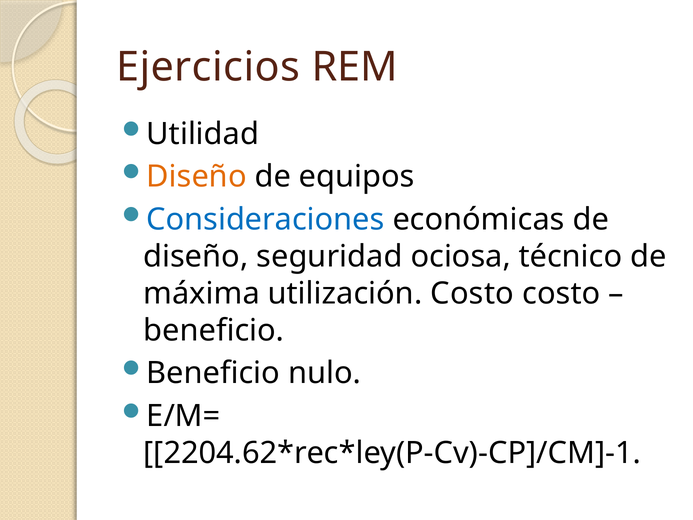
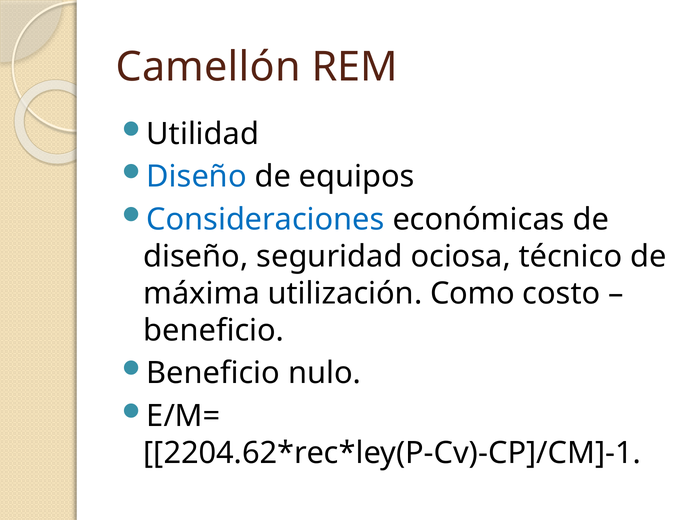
Ejercicios: Ejercicios -> Camellón (208, 67)
Diseño colour: orange -> blue (197, 177)
utilización Costo: Costo -> Como (472, 293)
